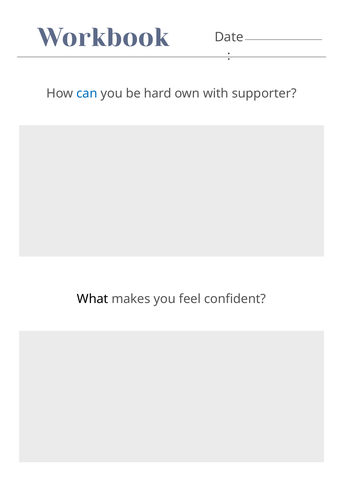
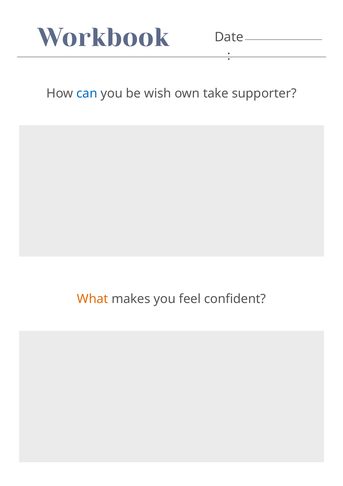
hard: hard -> wish (158, 93)
with: with -> take (216, 93)
What colour: black -> orange (93, 299)
